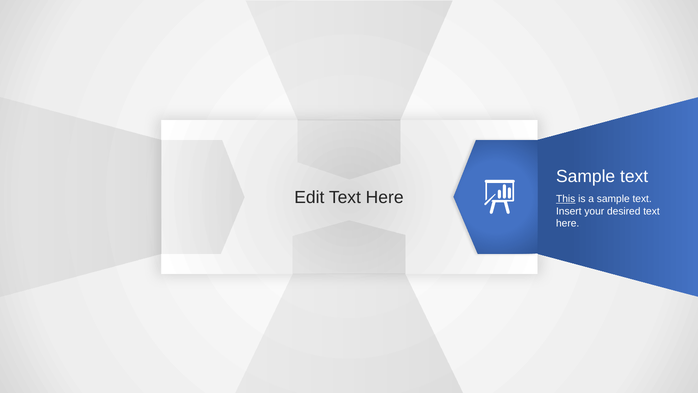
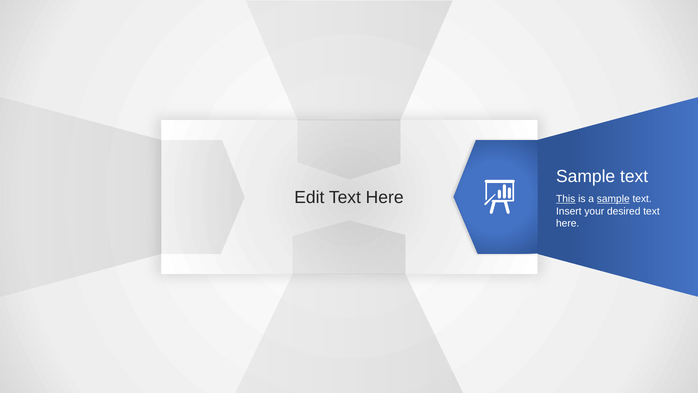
sample underline: none -> present (613, 199)
